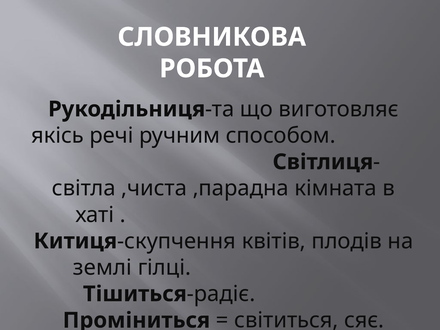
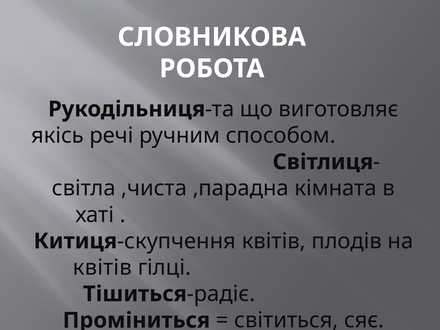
землі: землі -> квітів (102, 268)
